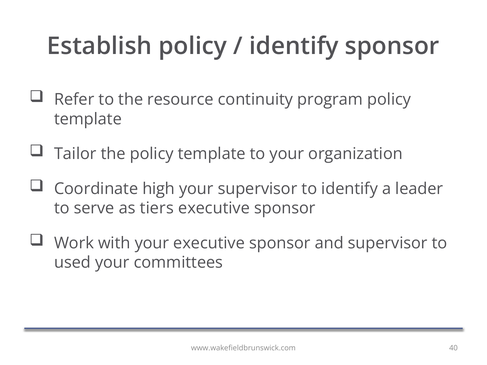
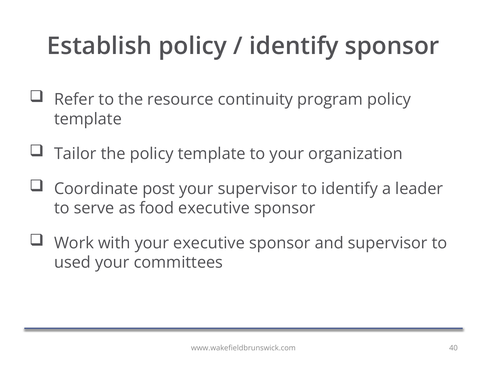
high: high -> post (159, 189)
tiers: tiers -> food (157, 208)
